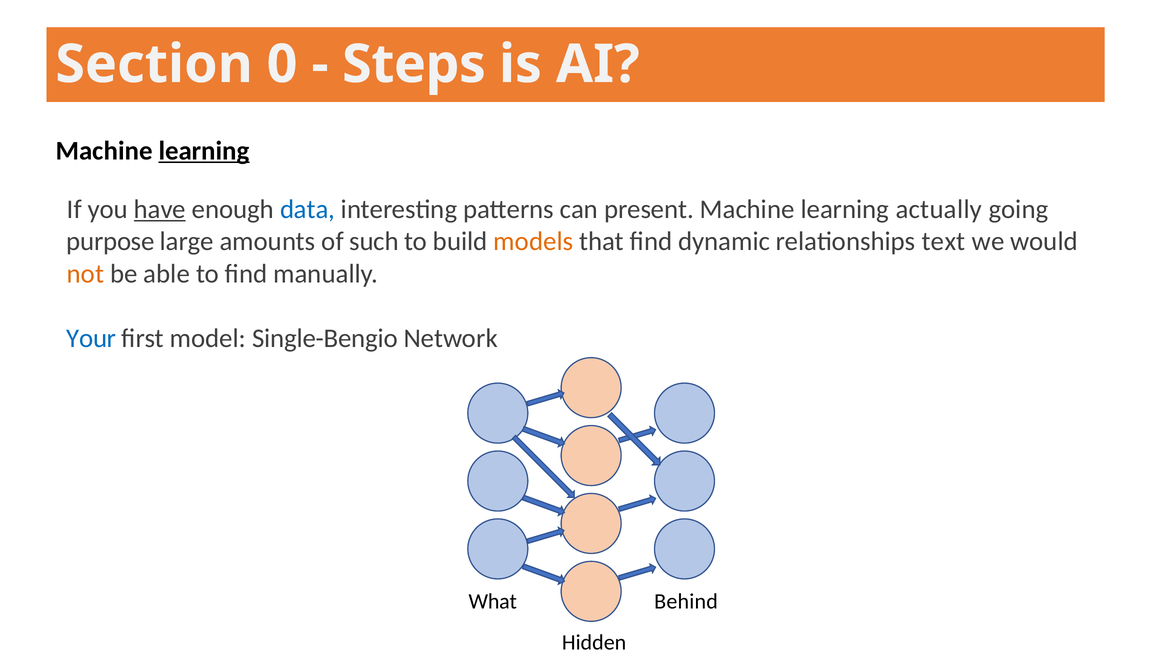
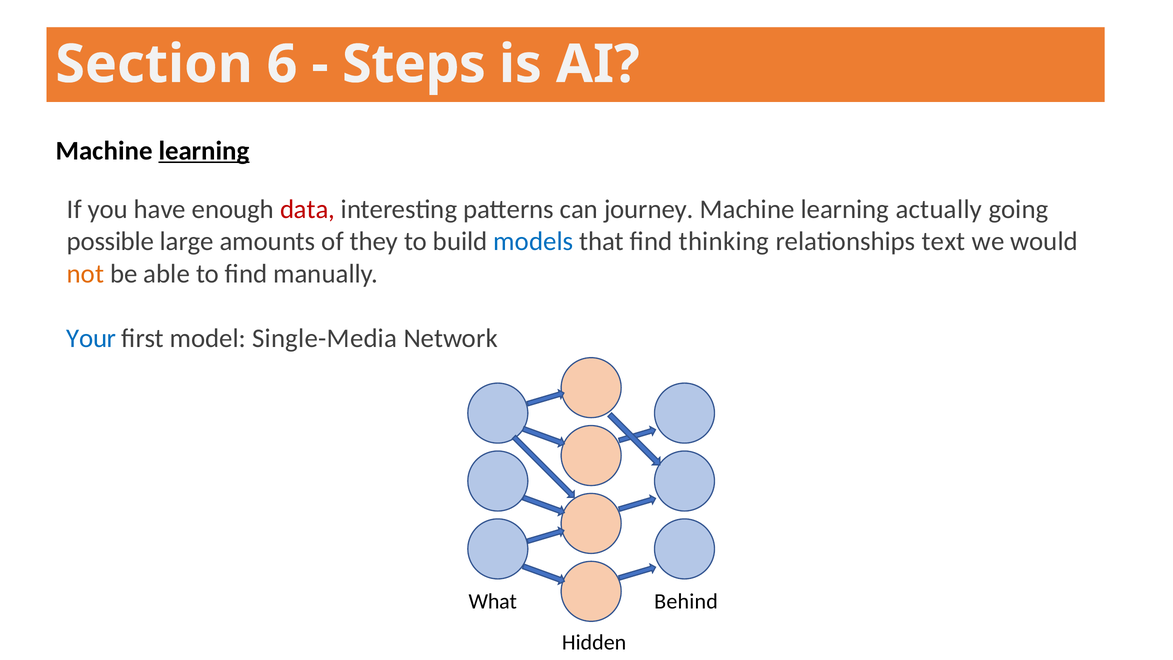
0: 0 -> 6 (282, 64)
have underline: present -> none (160, 209)
data colour: blue -> red (308, 209)
present: present -> journey (649, 209)
purpose: purpose -> possible (110, 241)
such: such -> they (374, 241)
models colour: orange -> blue (533, 241)
dynamic: dynamic -> thinking (724, 241)
Single-Bengio: Single-Bengio -> Single-Media (325, 338)
